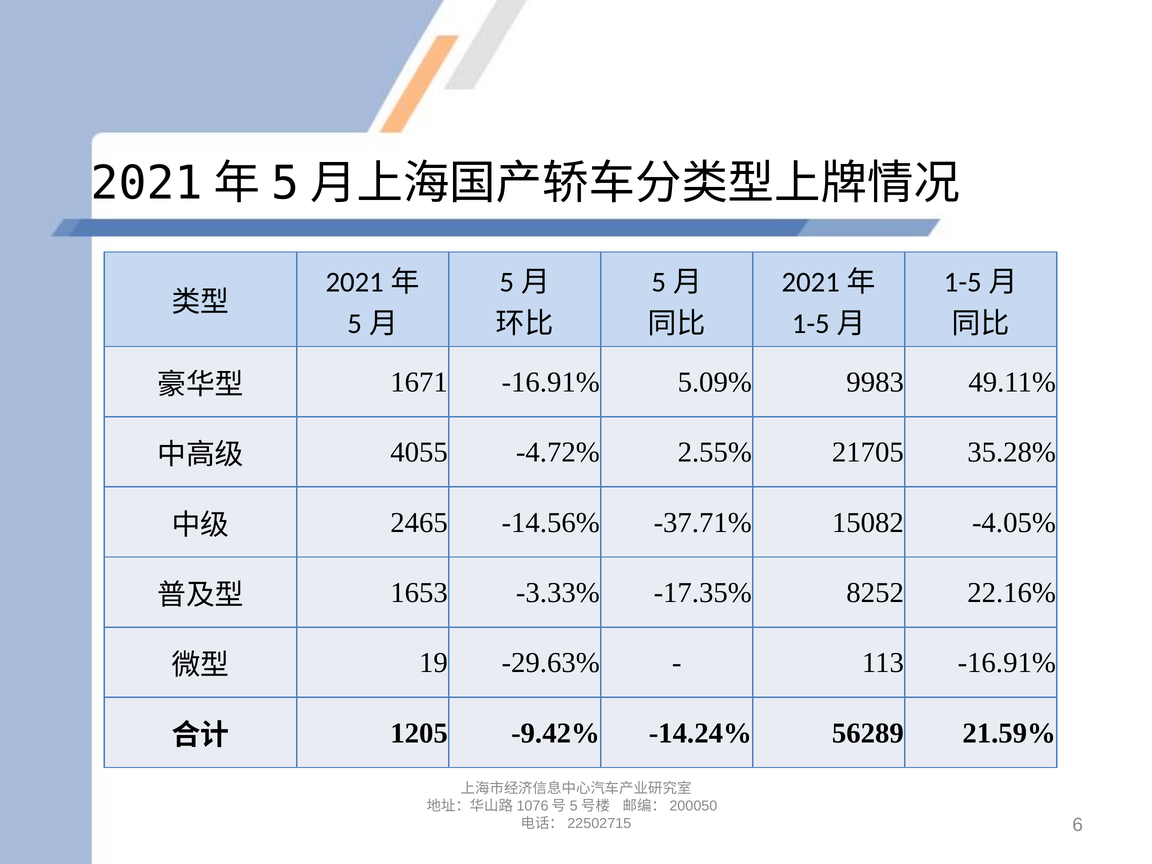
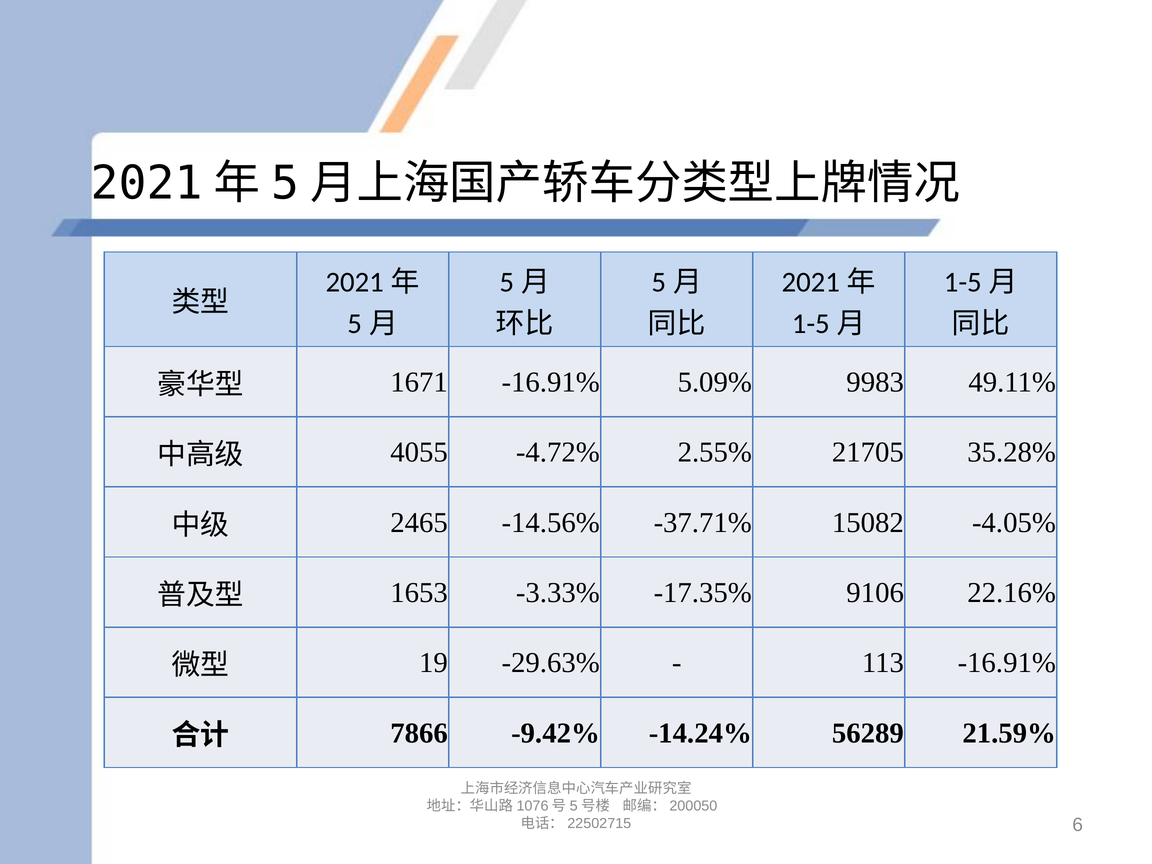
8252: 8252 -> 9106 (875, 593)
1205: 1205 -> 7866 (419, 733)
